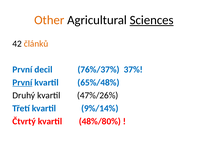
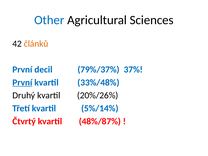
Other colour: orange -> blue (49, 20)
Sciences underline: present -> none (152, 20)
76%/37%: 76%/37% -> 79%/37% (99, 70)
65%/48%: 65%/48% -> 33%/48% (98, 82)
47%/26%: 47%/26% -> 20%/26% (98, 95)
9%/14%: 9%/14% -> 5%/14% (100, 108)
48%/80%: 48%/80% -> 48%/87% (100, 121)
